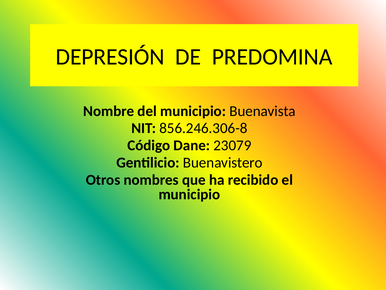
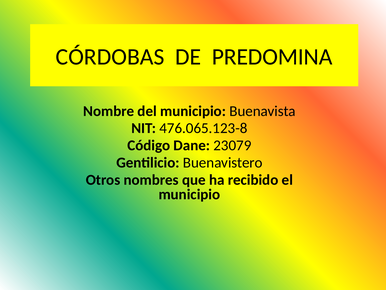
DEPRESIÓN: DEPRESIÓN -> CÓRDOBAS (110, 57)
856.246.306-8: 856.246.306-8 -> 476.065.123-8 (203, 128)
